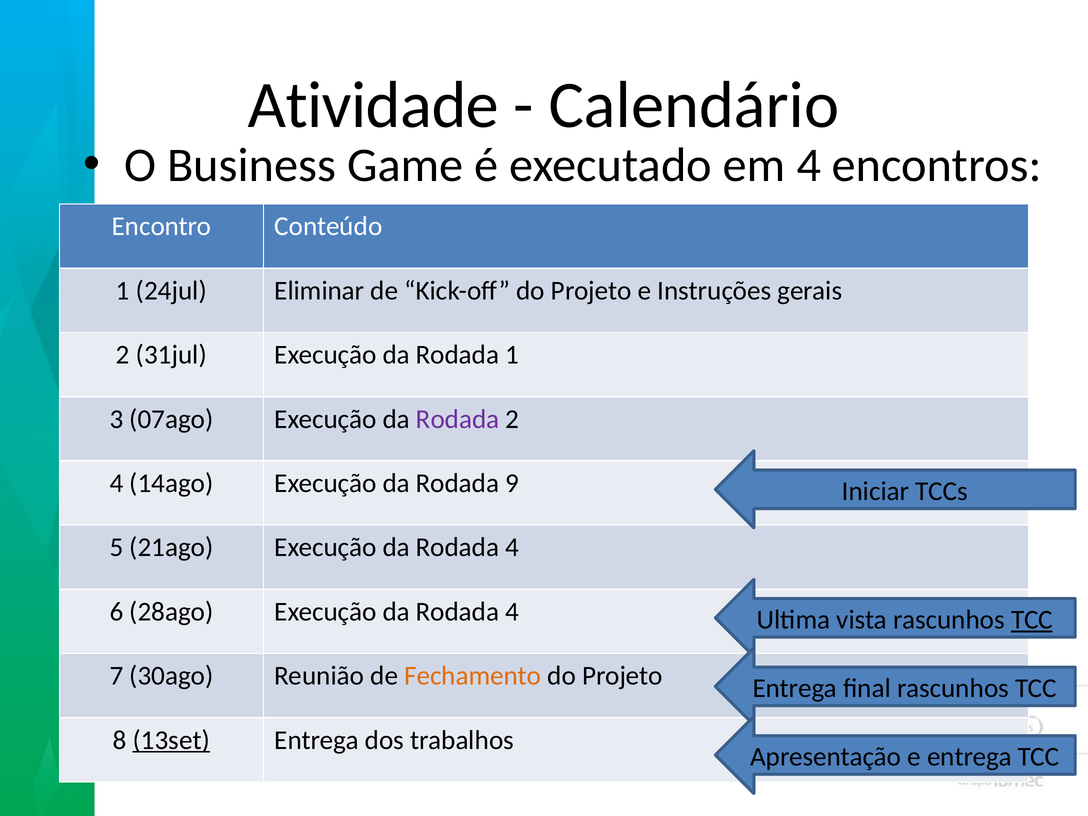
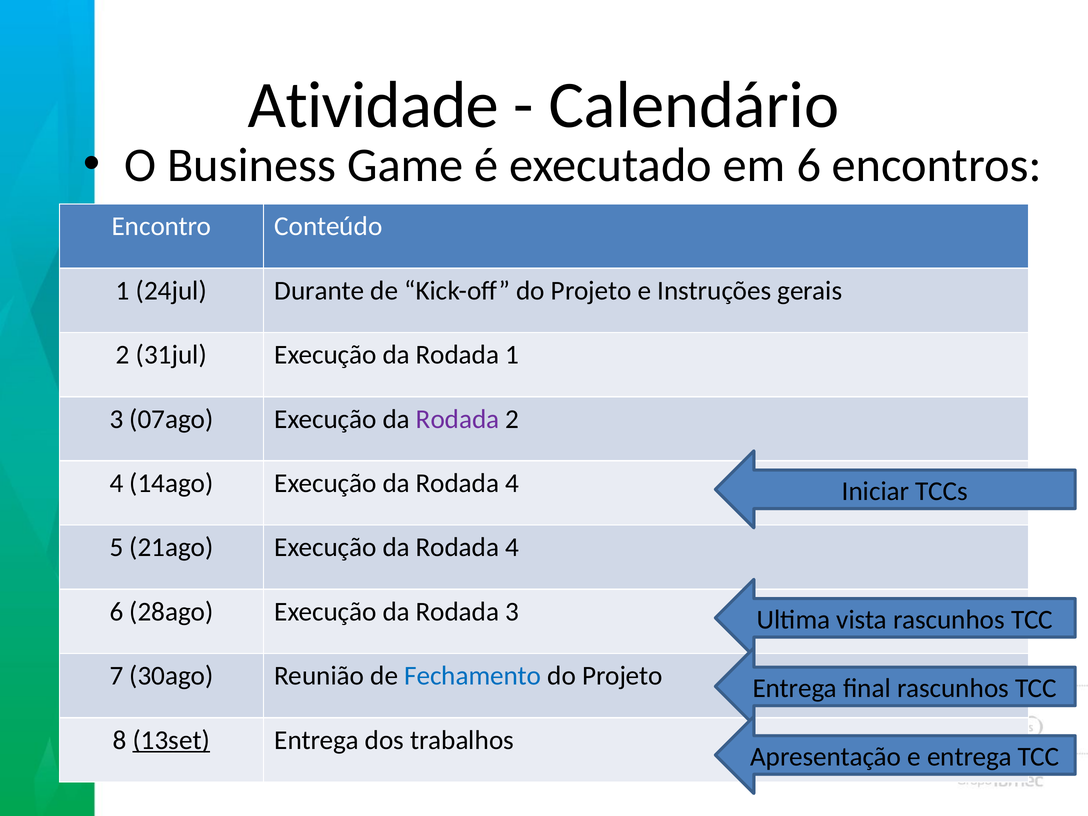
em 4: 4 -> 6 (809, 165)
Eliminar: Eliminar -> Durante (319, 291)
9: 9 -> 4 (512, 483)
4: 4 -> 3 (512, 612)
TCC underline: present -> none (1032, 620)
Fechamento colour: orange -> blue (473, 676)
